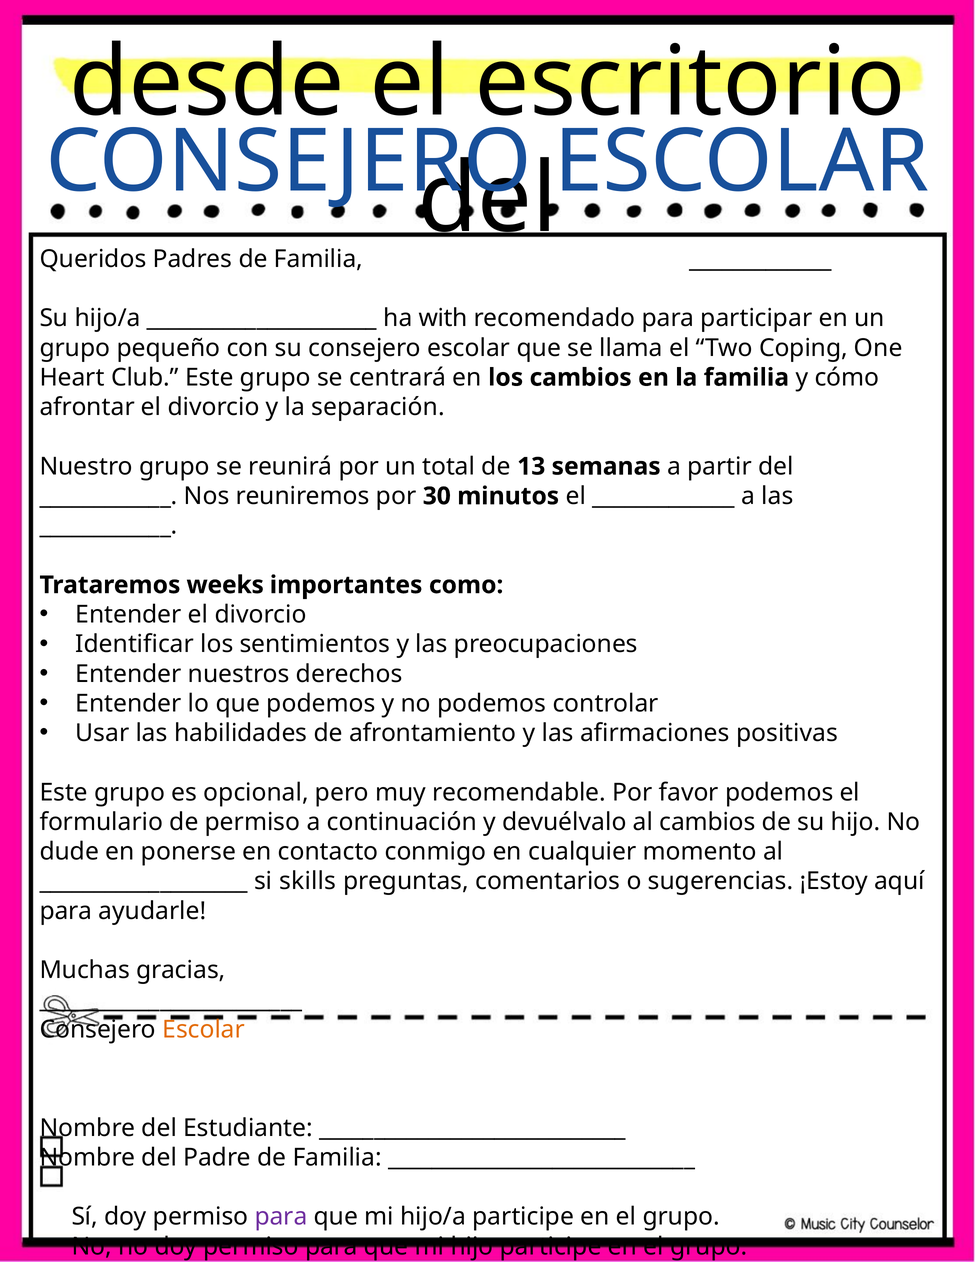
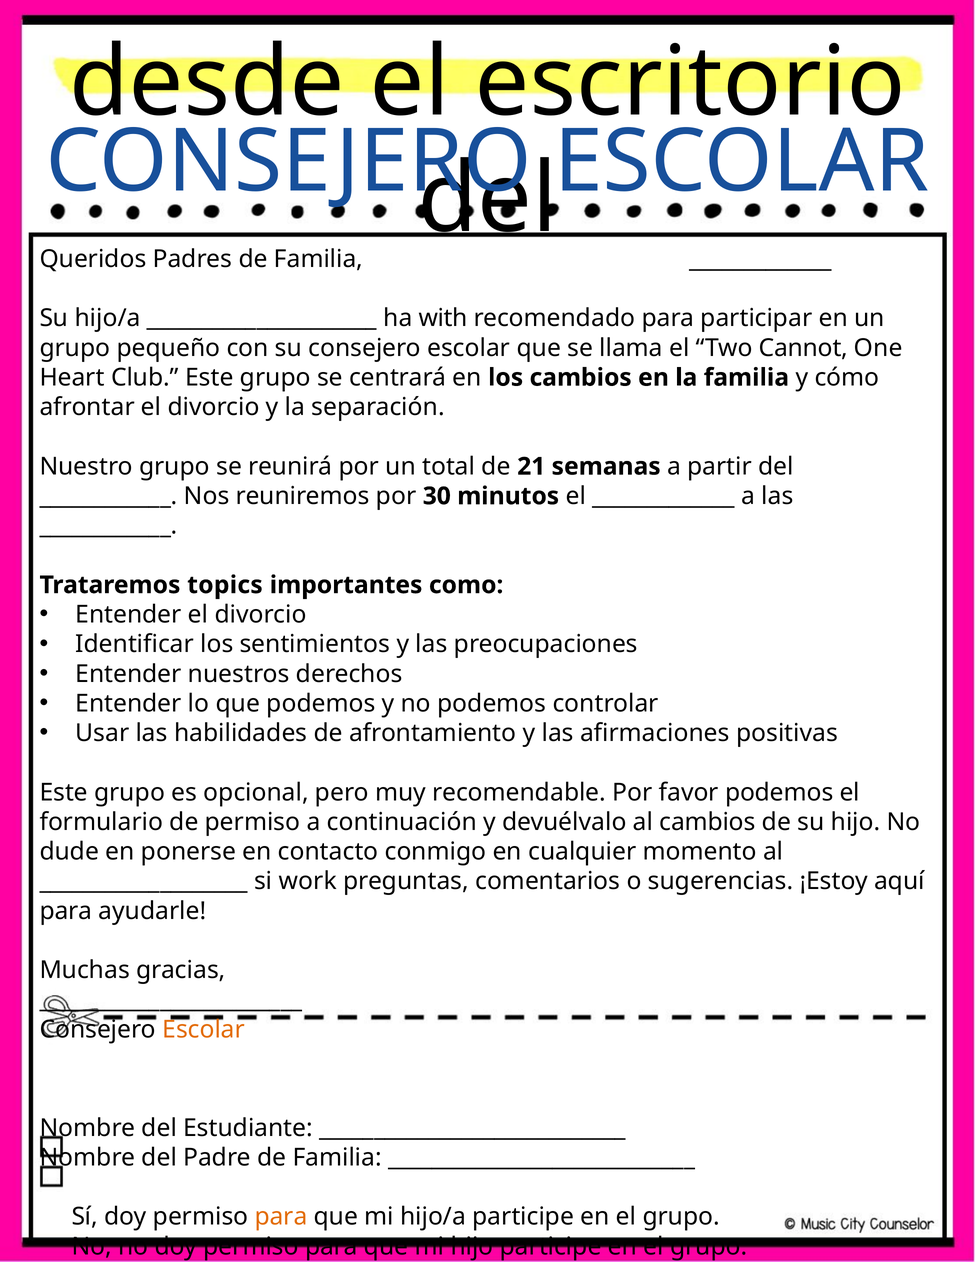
Coping: Coping -> Cannot (803, 348)
13: 13 -> 21 (531, 466)
weeks: weeks -> topics (225, 585)
skills: skills -> work (308, 881)
para colour: purple -> orange (281, 1217)
